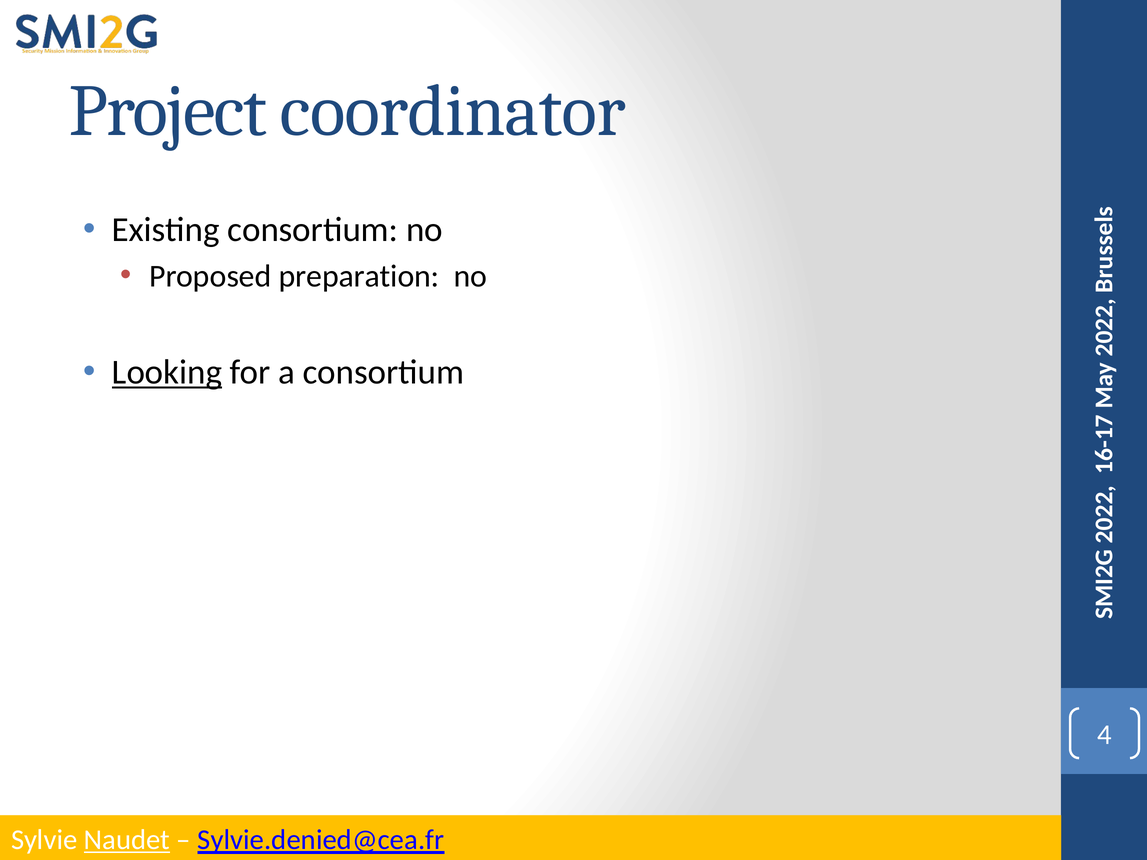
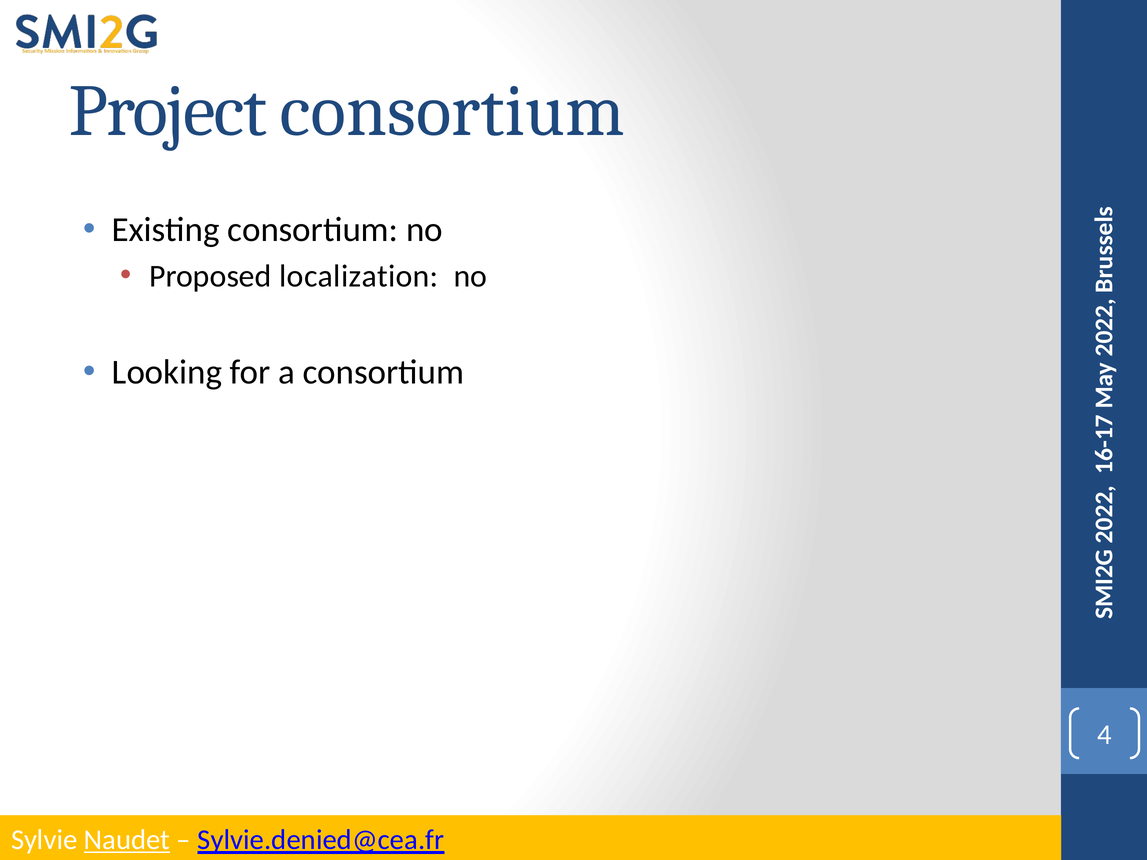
Project coordinator: coordinator -> consortium (452, 111)
preparation: preparation -> localization (359, 276)
Looking underline: present -> none (167, 373)
